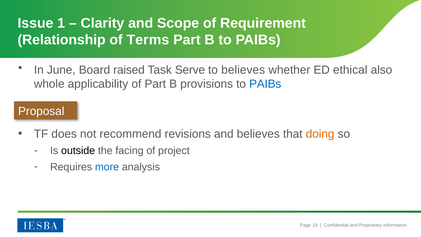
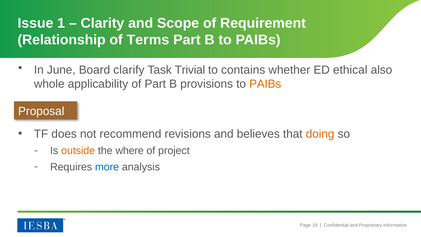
raised: raised -> clarify (129, 70)
Serve: Serve -> Trivial (190, 70)
to believes: believes -> contains (243, 70)
PAIBs colour: blue -> orange (265, 84)
outside colour: black -> orange (78, 151)
facing: facing -> where (130, 151)
